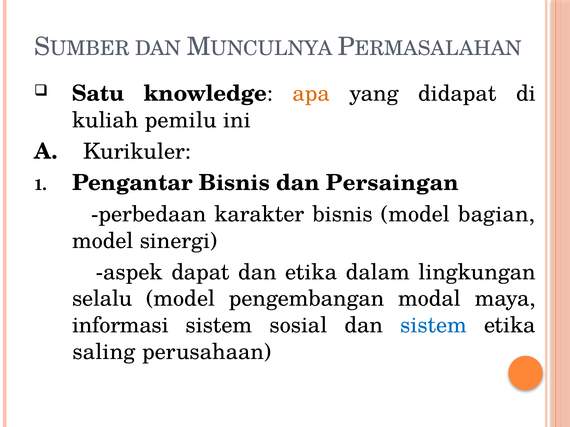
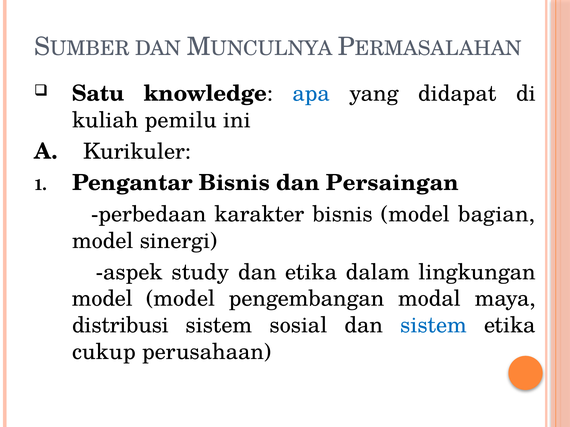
apa colour: orange -> blue (311, 94)
dapat: dapat -> study (200, 272)
selalu: selalu -> model (102, 299)
informasi: informasi -> distribusi (120, 326)
saling: saling -> cukup (104, 352)
